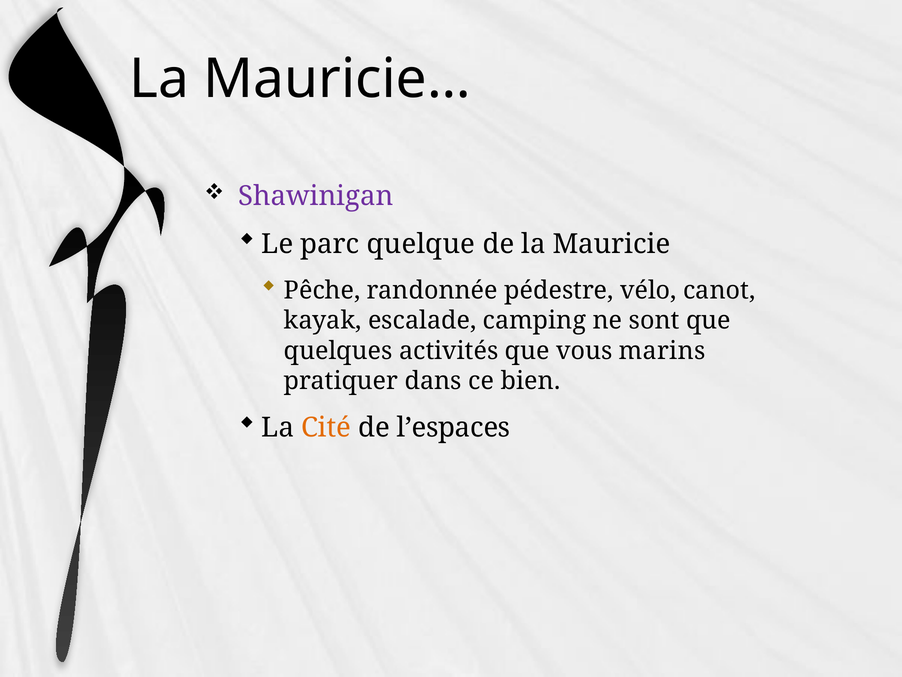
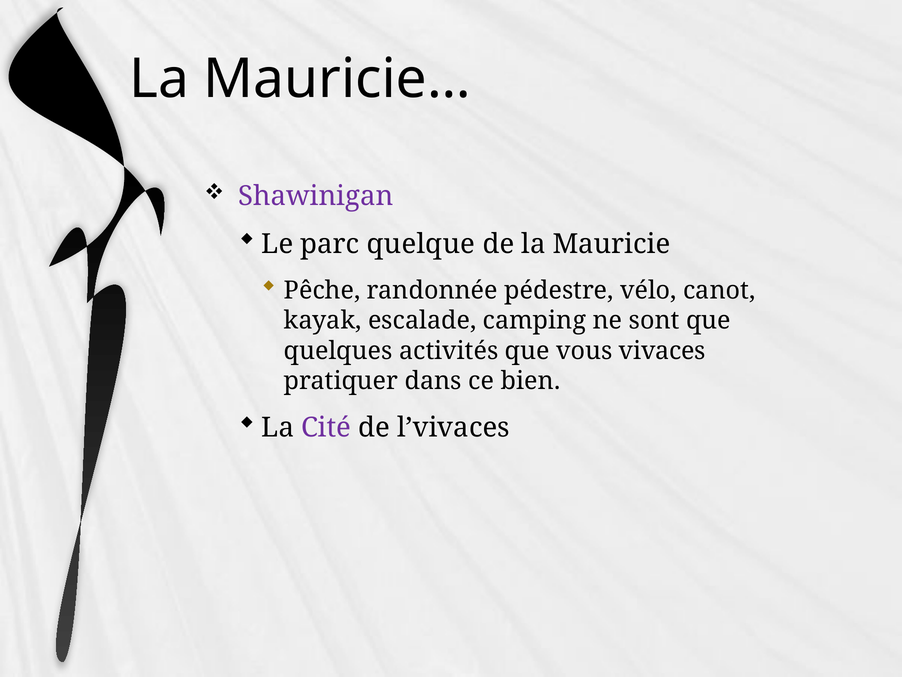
marins: marins -> vivaces (662, 351)
Cité colour: orange -> purple (326, 427)
l’espaces: l’espaces -> l’vivaces (453, 427)
